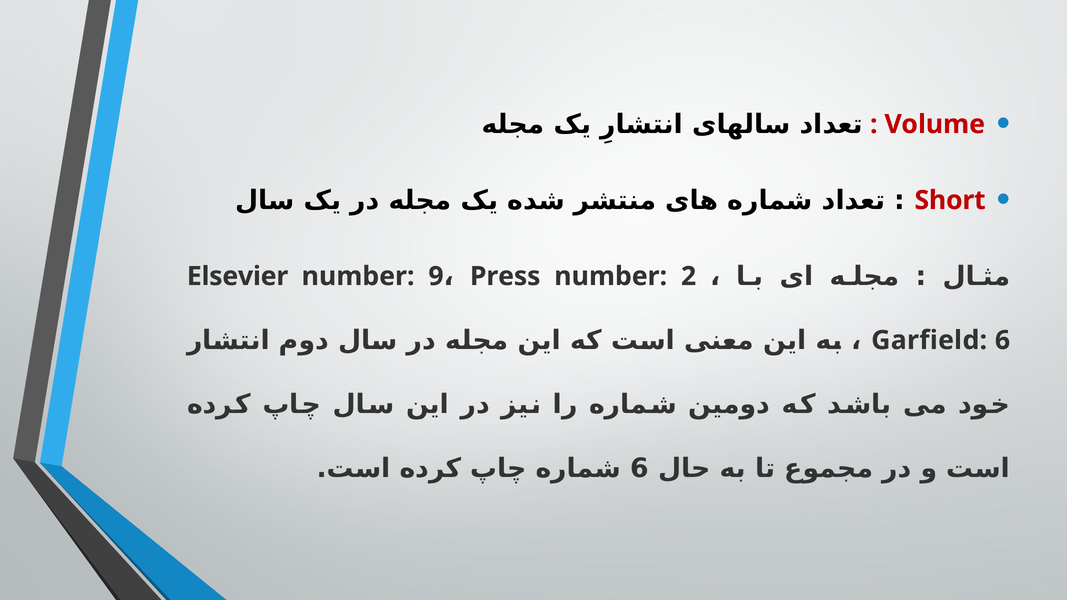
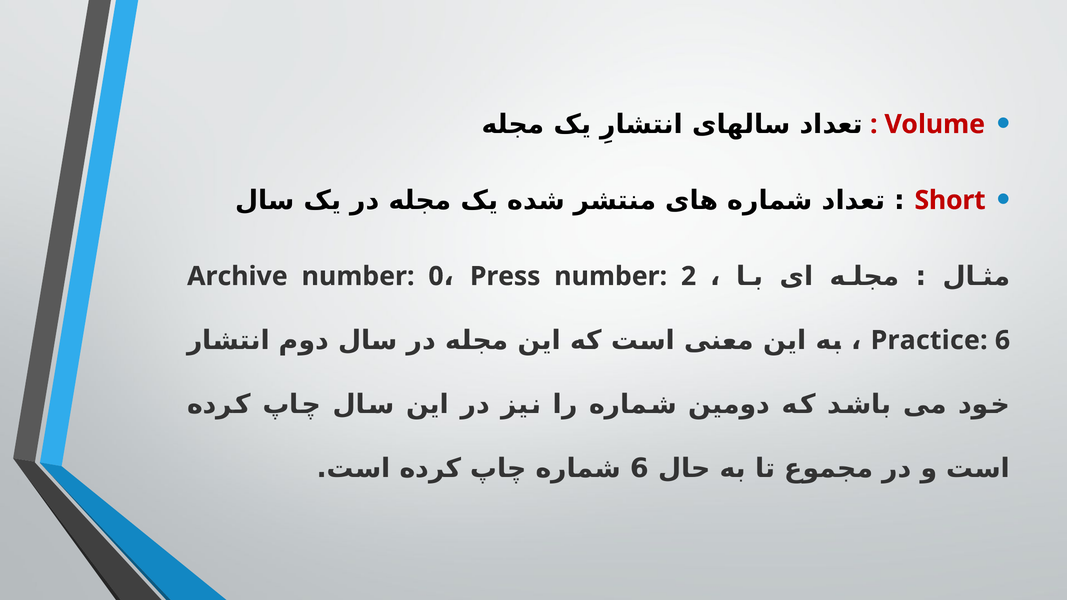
Elsevier: Elsevier -> Archive (237, 276)
9: 9 -> 0 (436, 276)
Garfield: Garfield -> Practice (929, 340)
